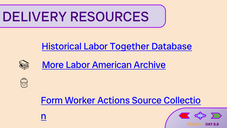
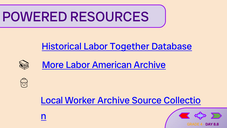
DELIVERY: DELIVERY -> POWERED (35, 17)
Form: Form -> Local (52, 100)
Worker Actions: Actions -> Archive (114, 100)
